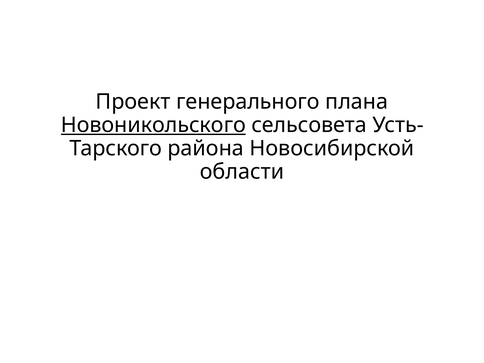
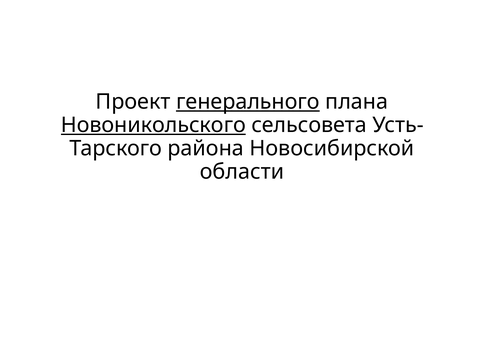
генерального underline: none -> present (248, 102)
